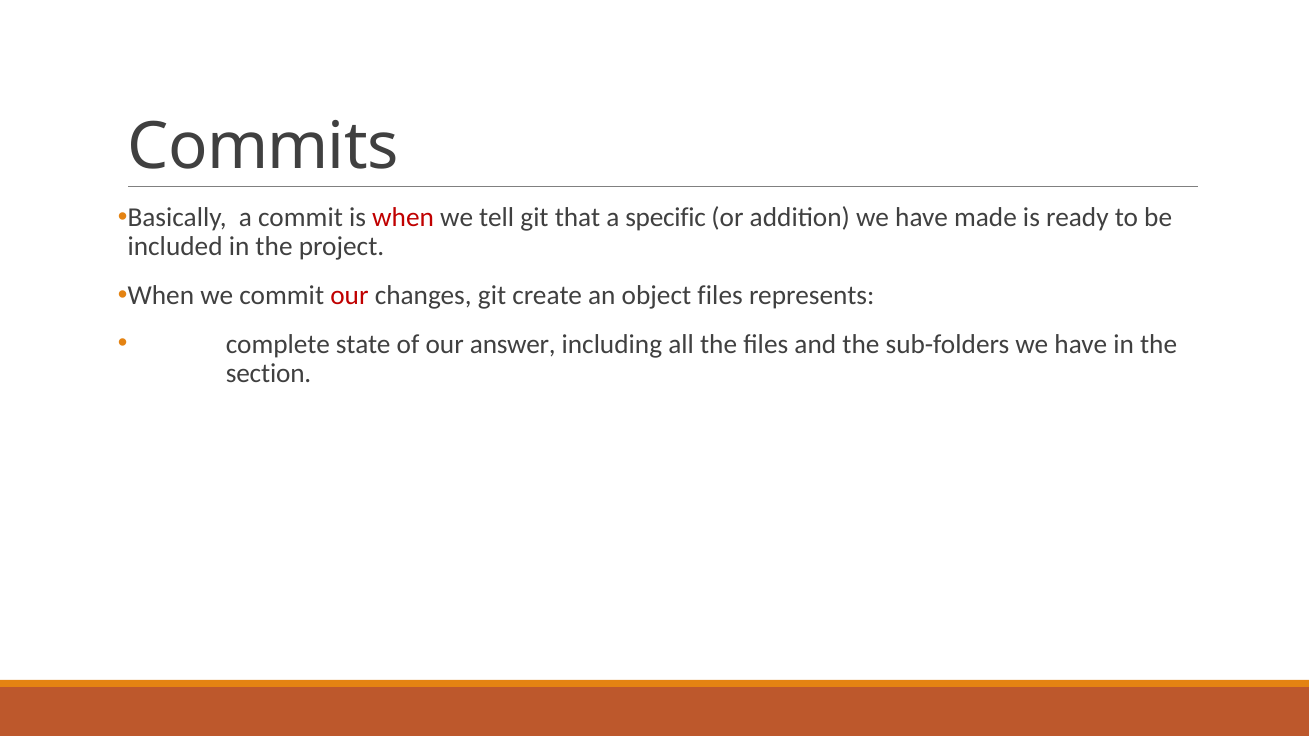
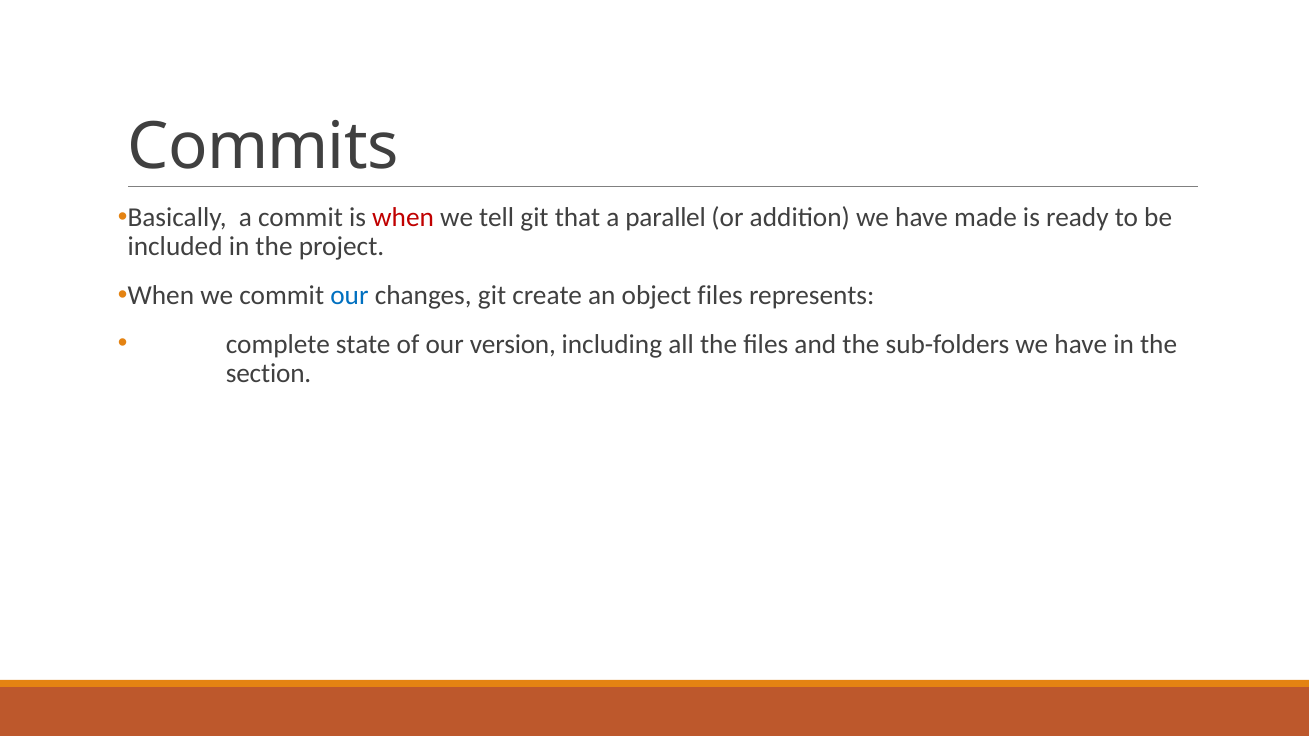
specific: specific -> parallel (666, 218)
our colour: red -> blue (349, 296)
answer: answer -> version (513, 344)
